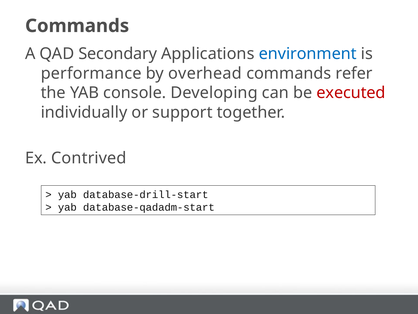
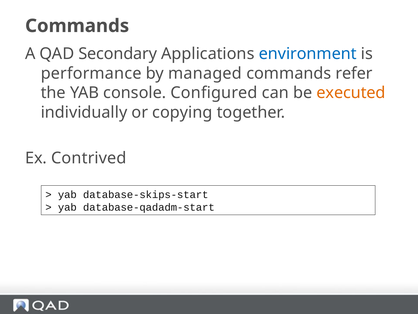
overhead: overhead -> managed (205, 73)
Developing: Developing -> Configured (214, 93)
executed colour: red -> orange (351, 93)
support: support -> copying (182, 112)
database-drill-start: database-drill-start -> database-skips-start (146, 194)
